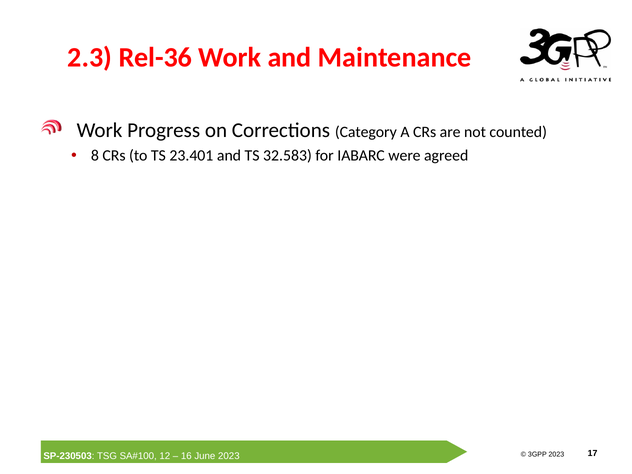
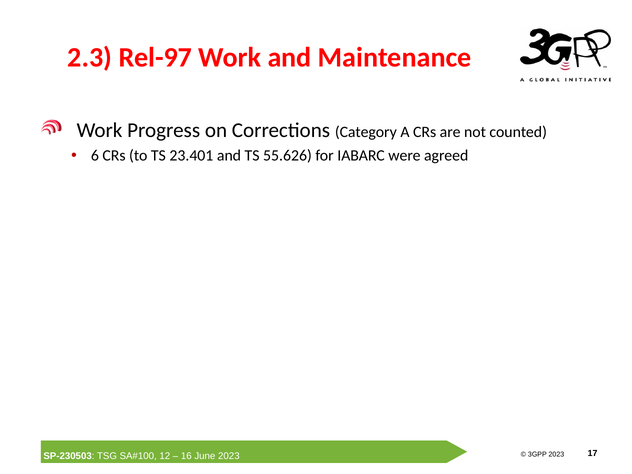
Rel-36: Rel-36 -> Rel-97 (155, 57)
8: 8 -> 6 (95, 156)
32.583: 32.583 -> 55.626 (287, 156)
